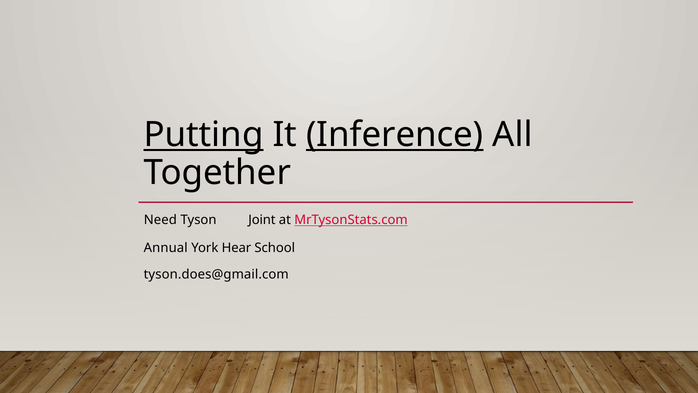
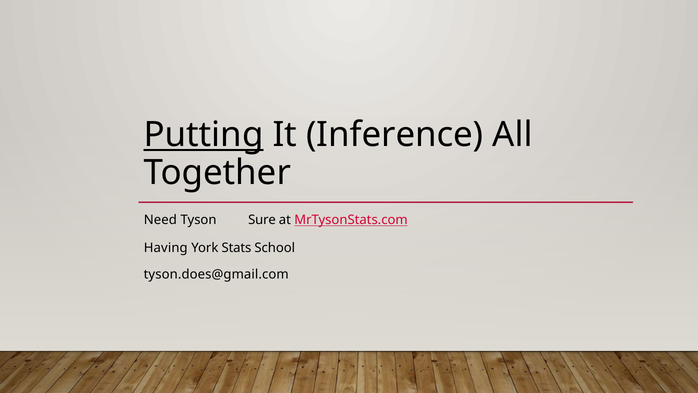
Inference underline: present -> none (395, 135)
Joint: Joint -> Sure (262, 220)
Annual: Annual -> Having (166, 248)
Hear: Hear -> Stats (236, 248)
